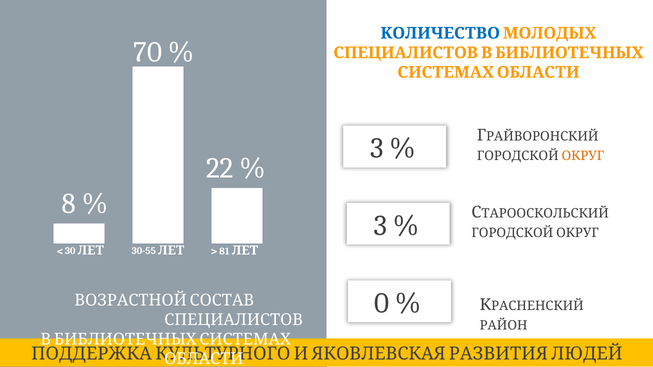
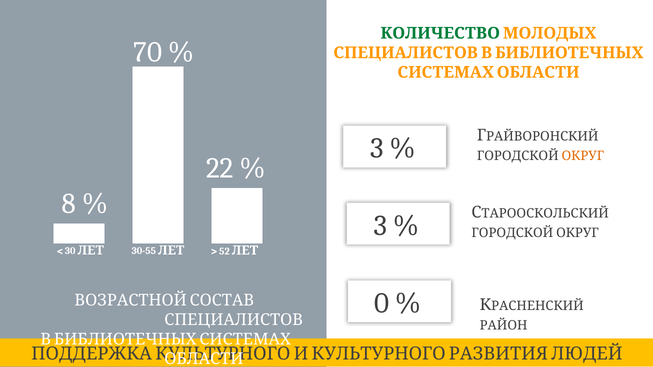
КОЛИЧЕСТВО colour: blue -> green (440, 33)
81: 81 -> 52 (224, 251)
И ЯКОВЛЕВСКАЯ: ЯКОВЛЕВСКАЯ -> КУЛЬТУРНОГО (379, 354)
